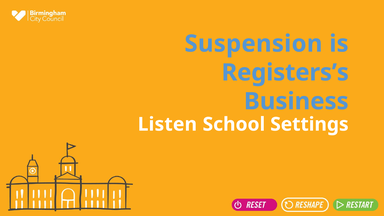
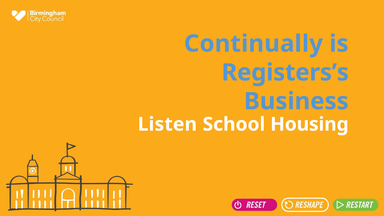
Suspension: Suspension -> Continually (253, 44)
Settings: Settings -> Housing (309, 124)
